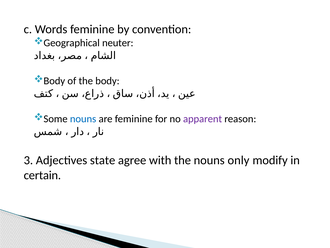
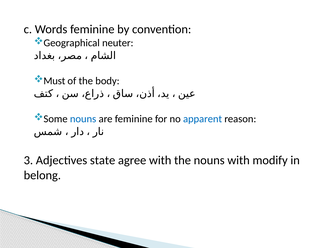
Body: Body -> Must (54, 81)
apparent colour: purple -> blue (203, 119)
nouns only: only -> with (239, 160)
certain: certain -> belong (42, 175)
